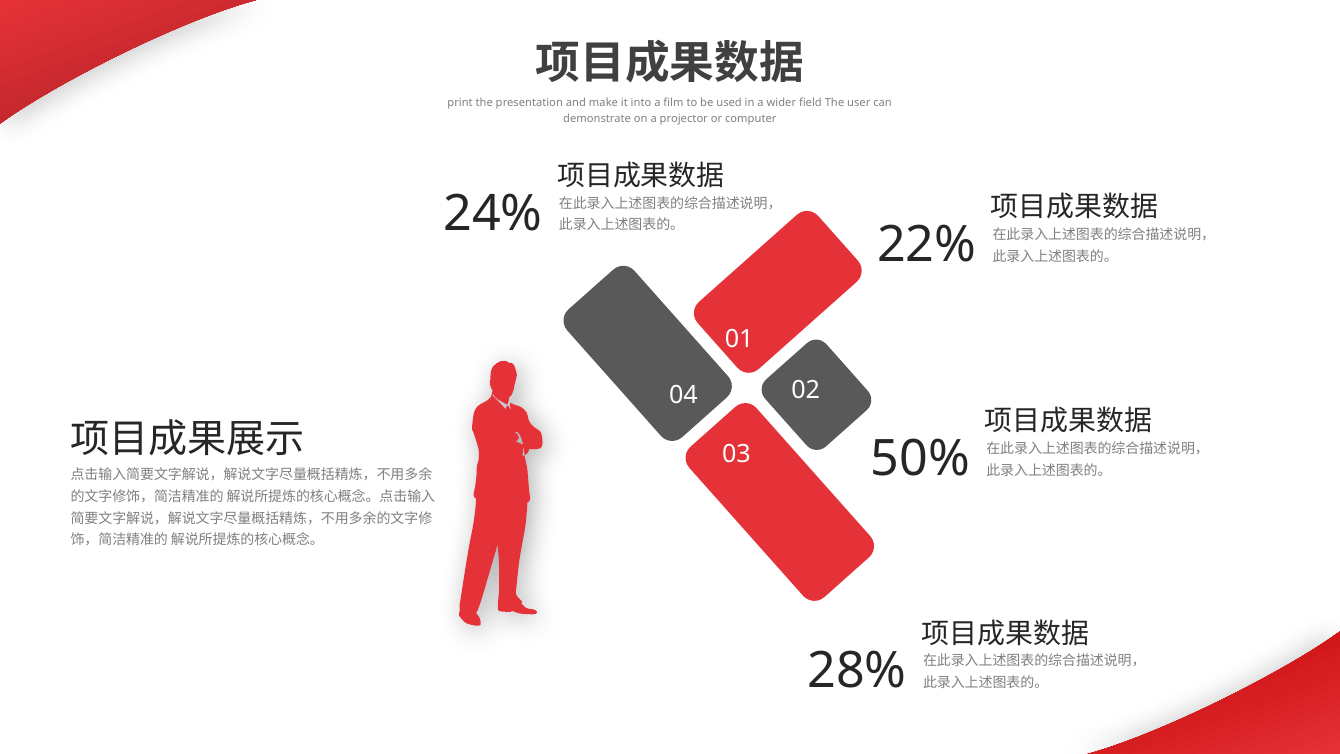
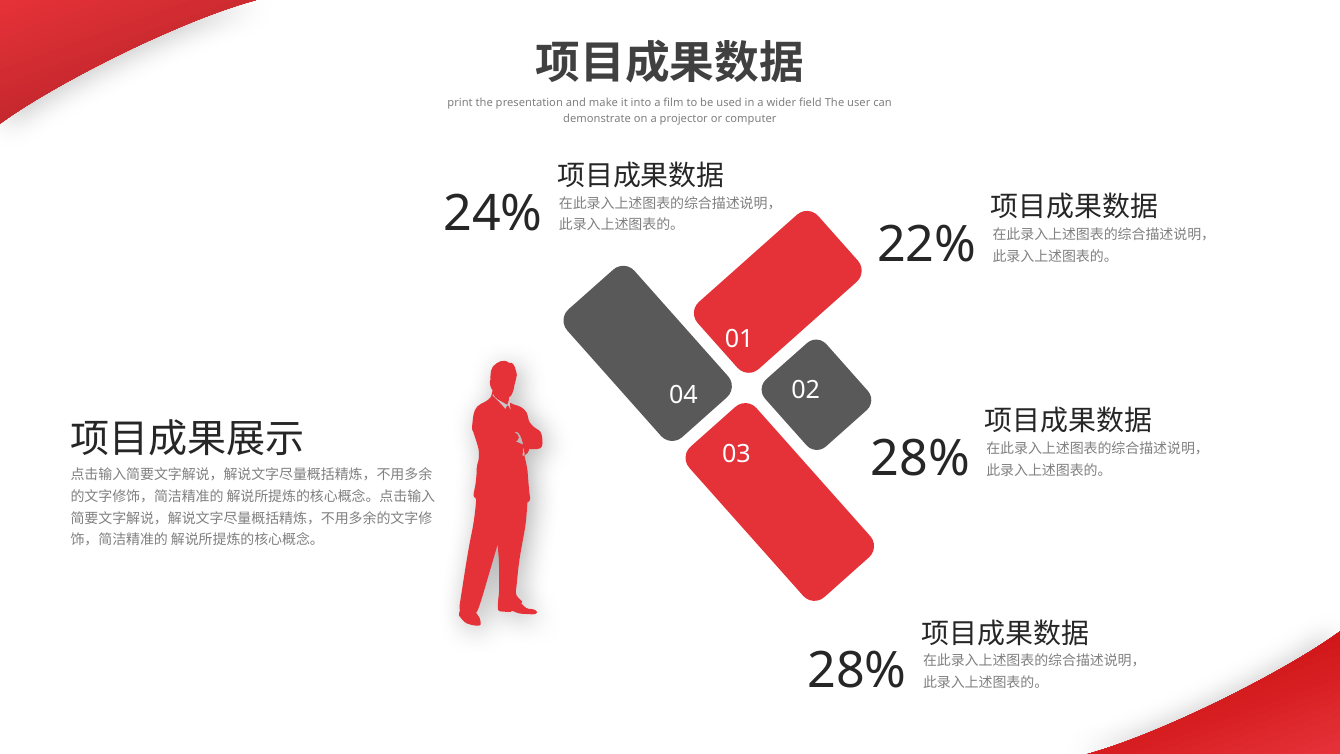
50%: 50% -> 28% (920, 459)
